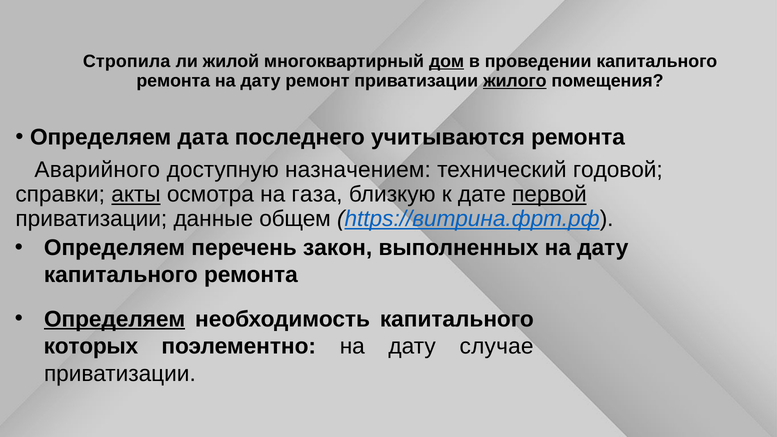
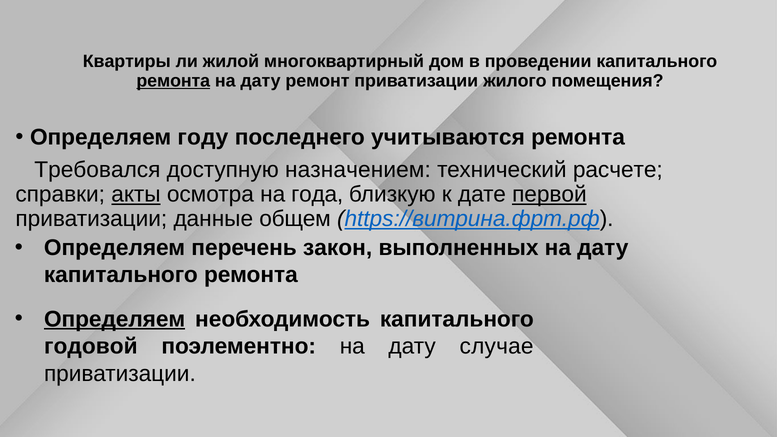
Стропила: Стропила -> Квартиры (127, 62)
дом underline: present -> none (447, 62)
ремонта underline: none -> present (173, 81)
жилого underline: present -> none (515, 81)
дата: дата -> году (203, 137)
Аварийного: Аварийного -> Требовался (97, 170)
годовой: годовой -> расчете (618, 170)
газа: газа -> года (317, 194)
которых: которых -> годовой (91, 346)
